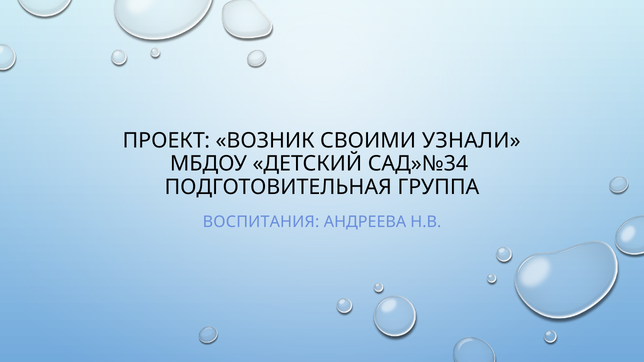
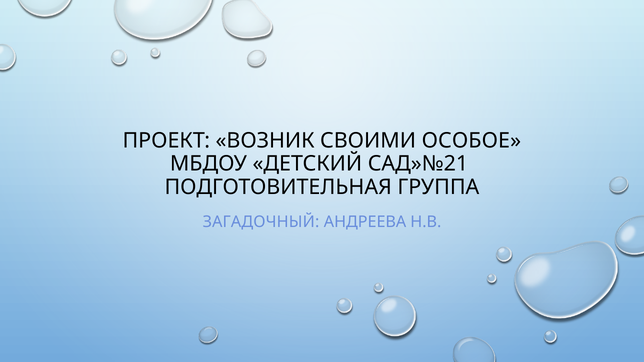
УЗНАЛИ: УЗНАЛИ -> ОСОБОЕ (471, 141)
САД»№34: САД»№34 -> САД»№21 (418, 164)
ВОСПИТАНИЯ: ВОСПИТАНИЯ -> ЗАГАДОЧНЫЙ (261, 222)
